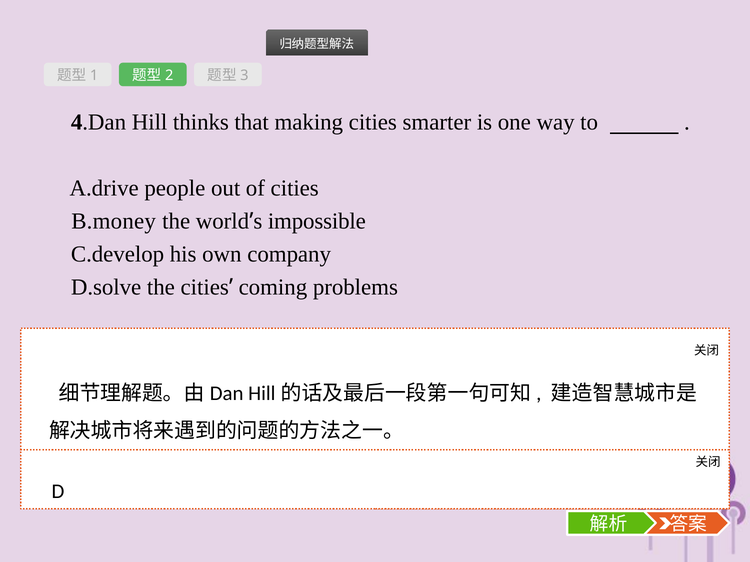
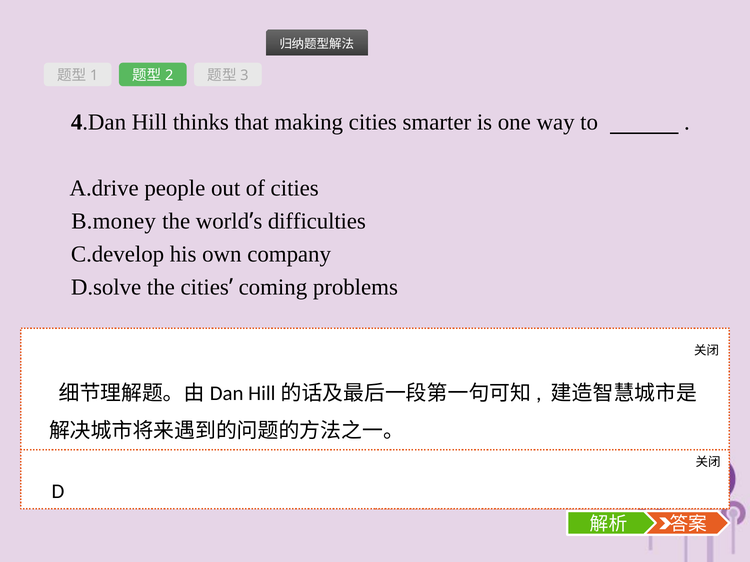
impossible: impossible -> difficulties (317, 221)
